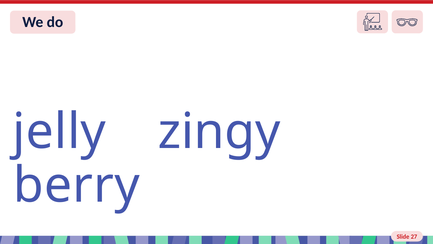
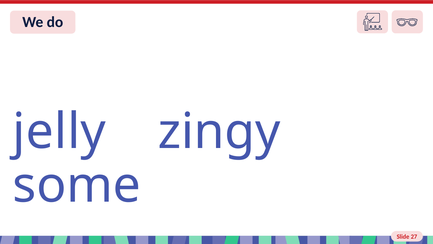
berry: berry -> some (77, 185)
